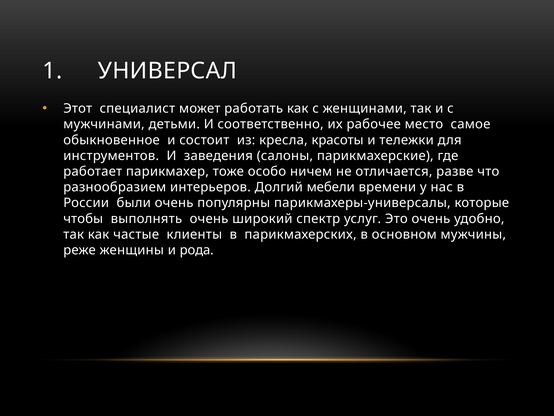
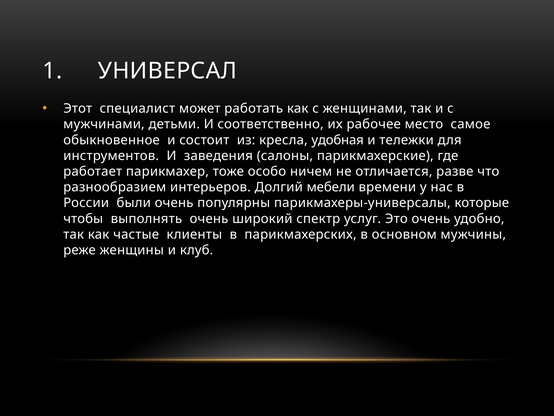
красоты: красоты -> удобная (338, 140)
рода: рода -> клуб (197, 250)
